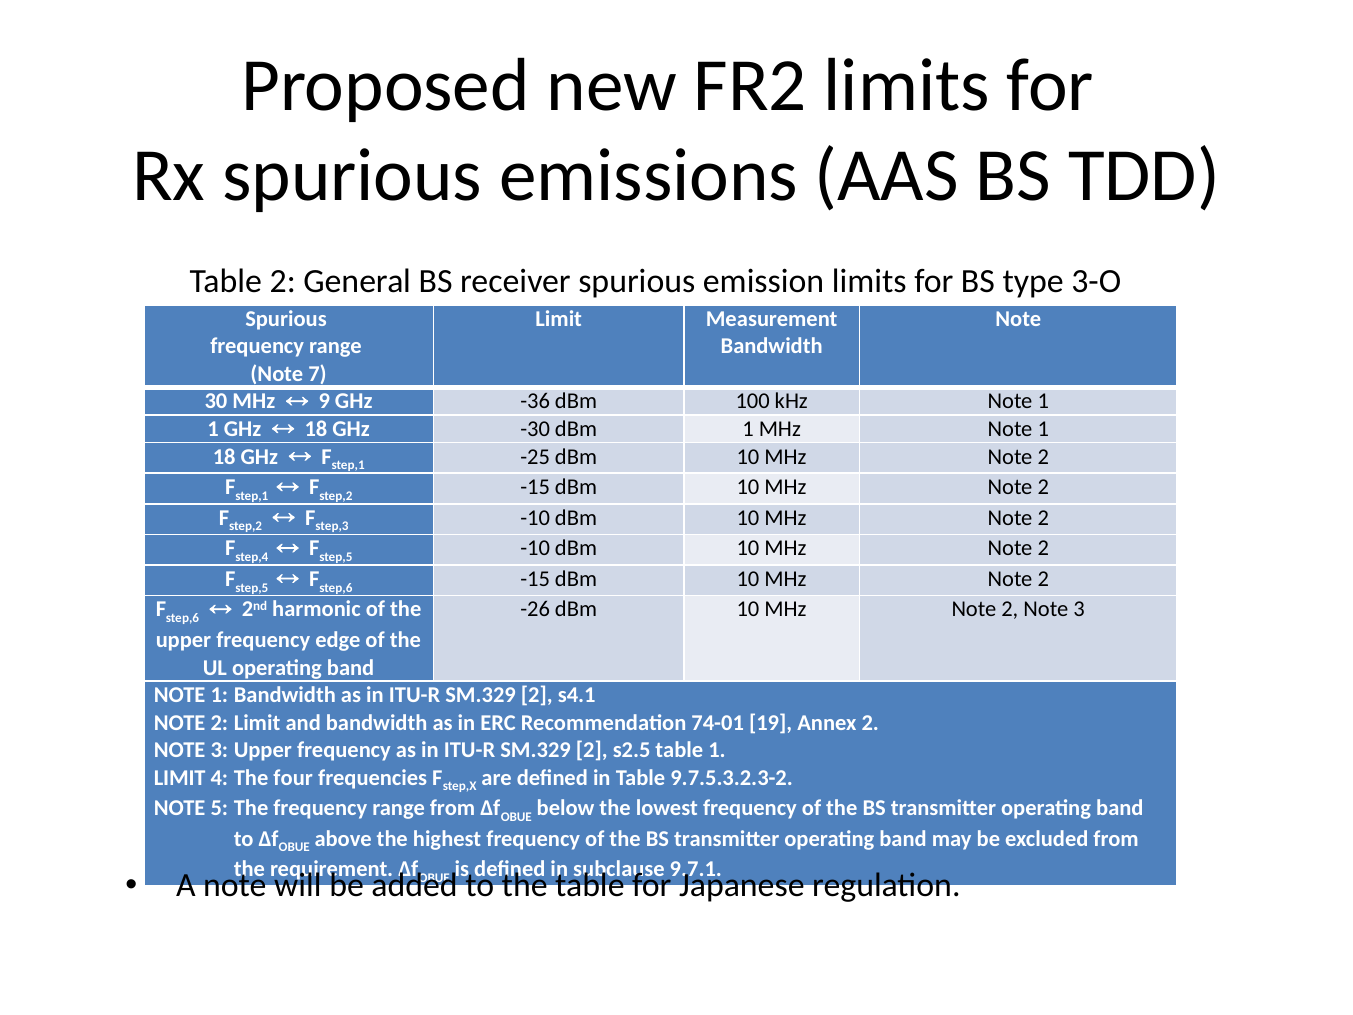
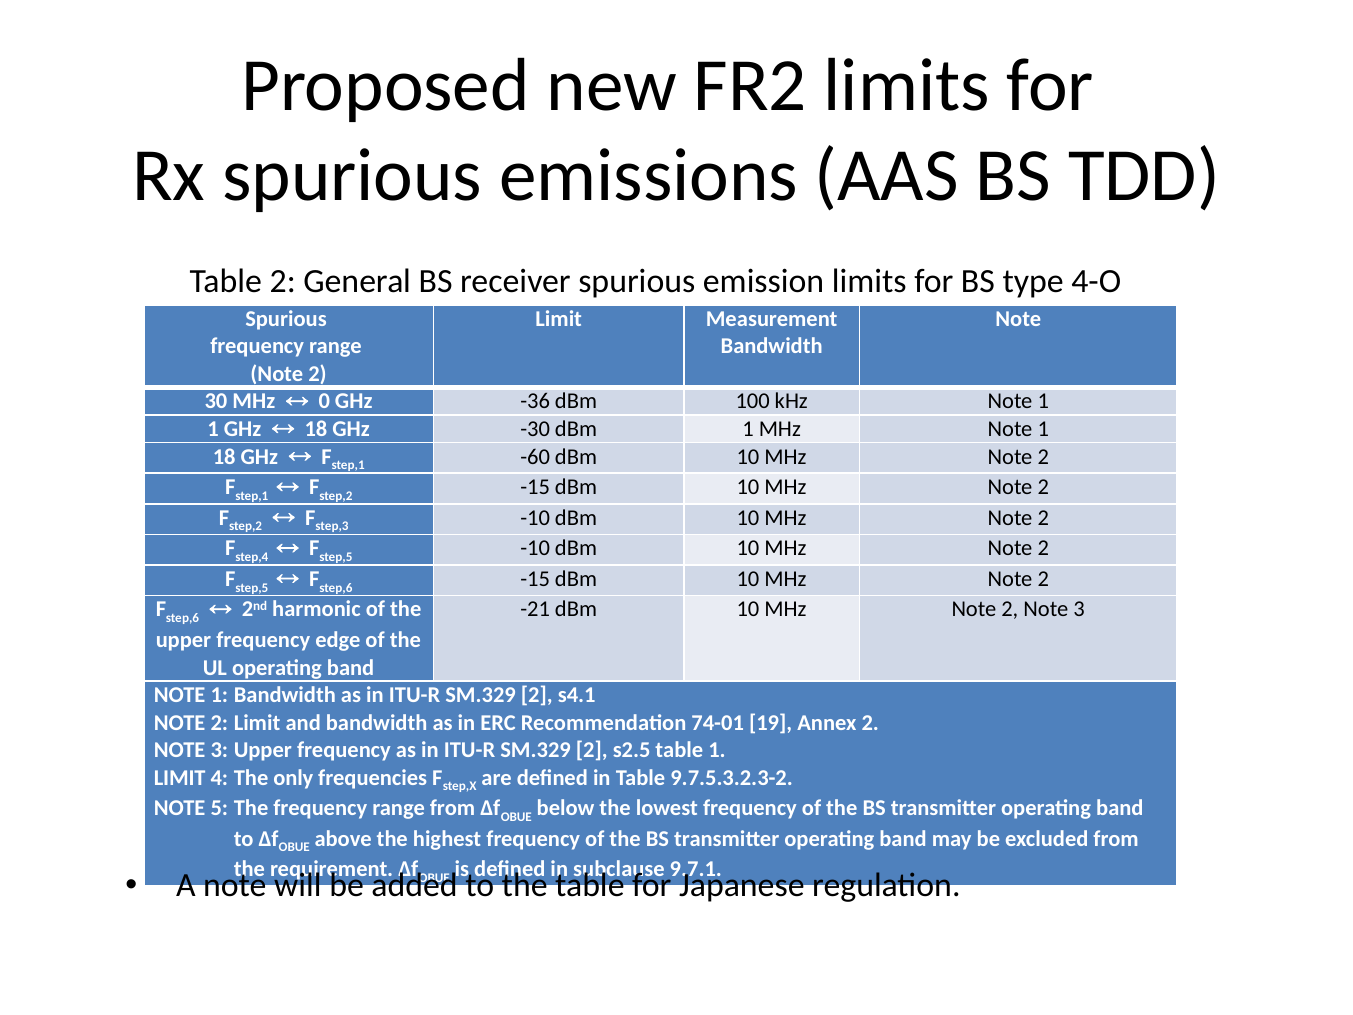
3-O: 3-O -> 4-O (1096, 281)
7: 7 -> 2 (317, 374)
9: 9 -> 0 (324, 401)
-25: -25 -> -60 (535, 457)
-26: -26 -> -21 (535, 609)
four: four -> only (293, 777)
